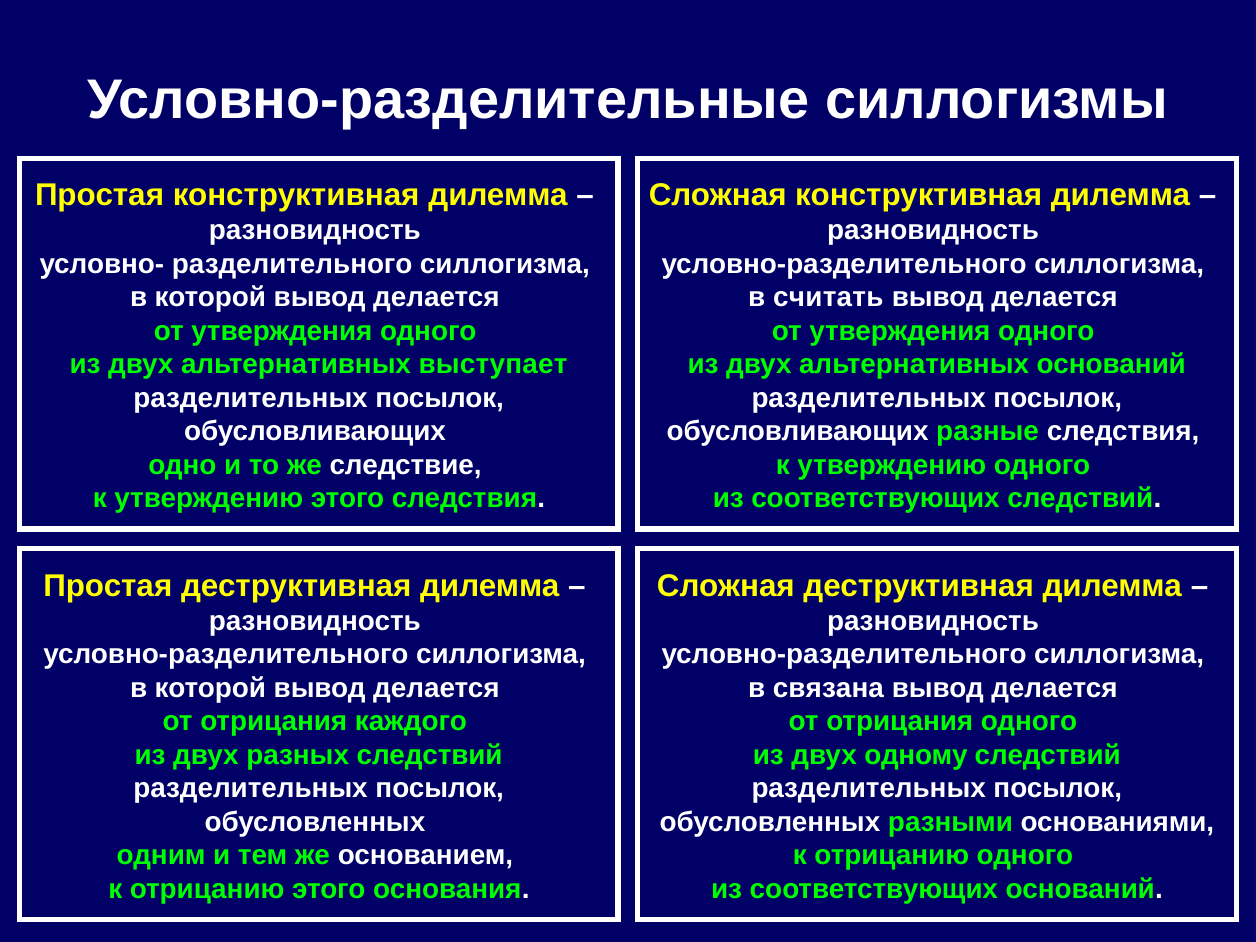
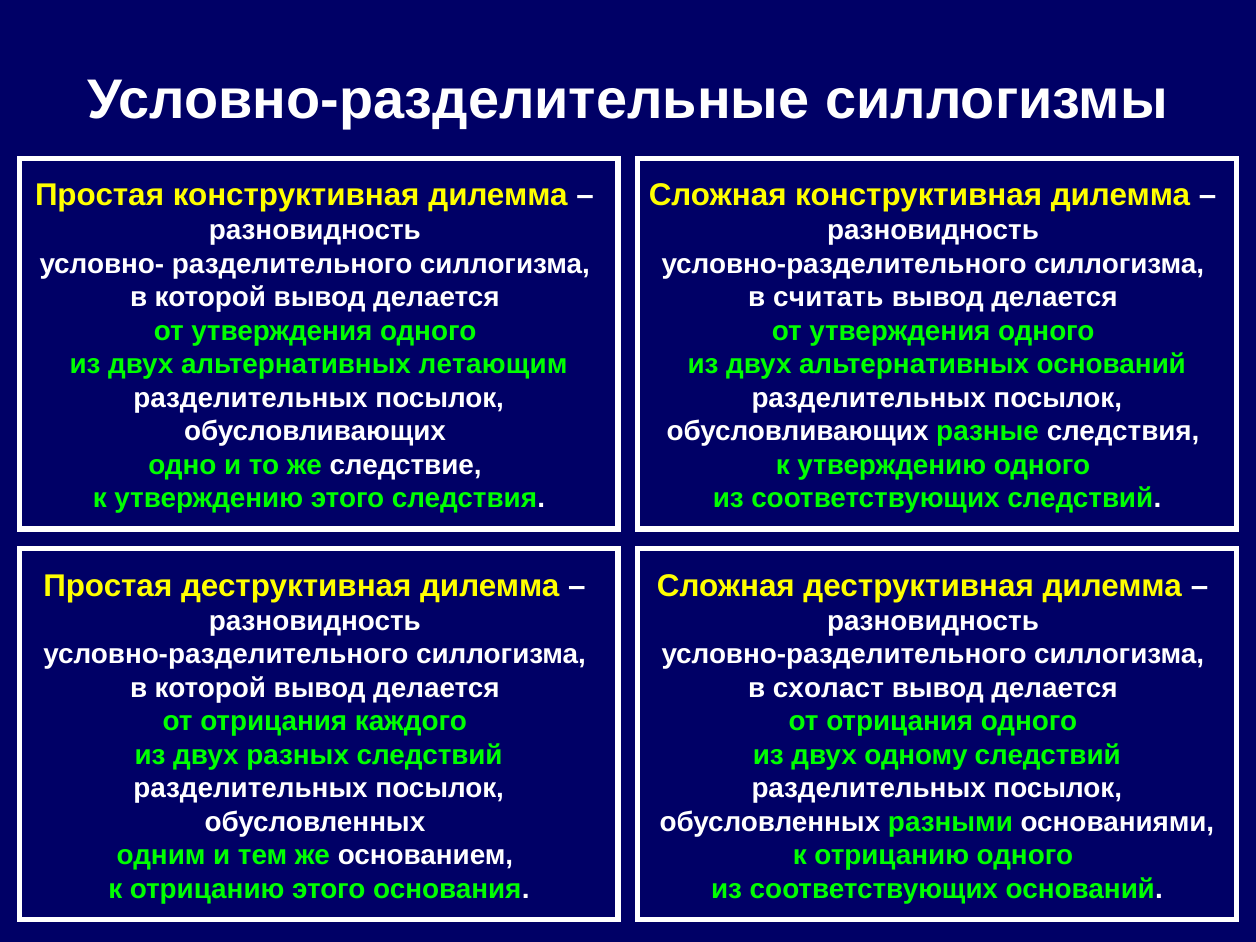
выступает: выступает -> летающим (493, 364)
связана: связана -> схоласт (828, 688)
